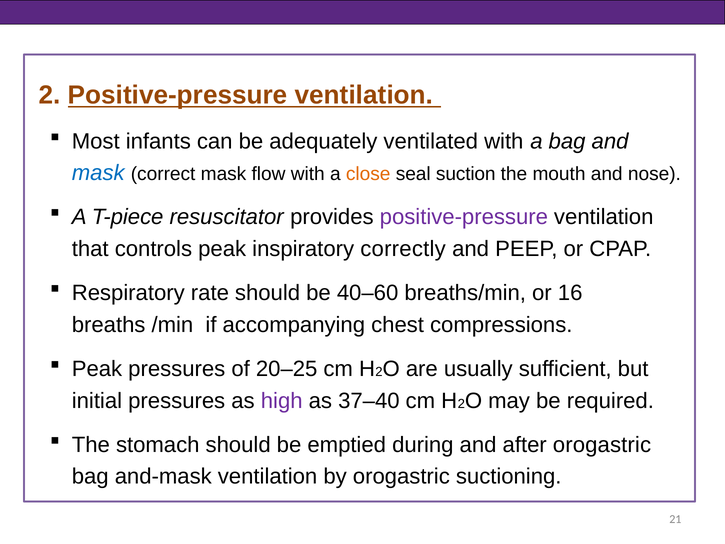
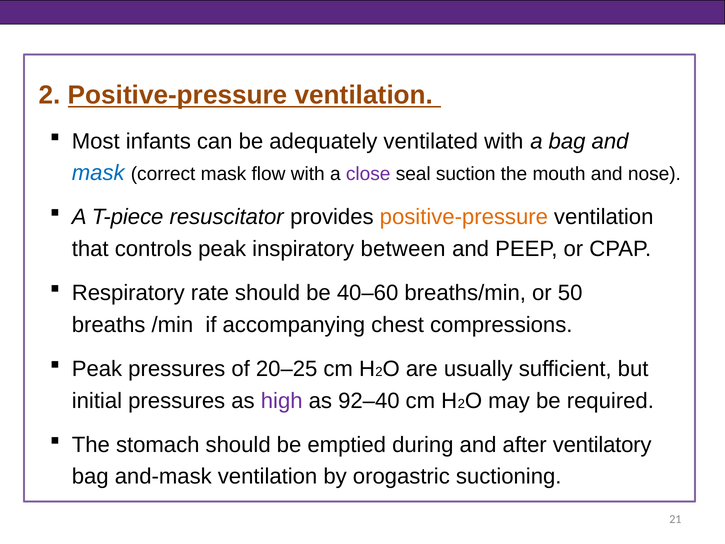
close colour: orange -> purple (368, 174)
positive-pressure colour: purple -> orange (464, 217)
correctly: correctly -> between (403, 249)
16: 16 -> 50 (570, 293)
37–40: 37–40 -> 92–40 (369, 401)
after orogastric: orogastric -> ventilatory (602, 445)
